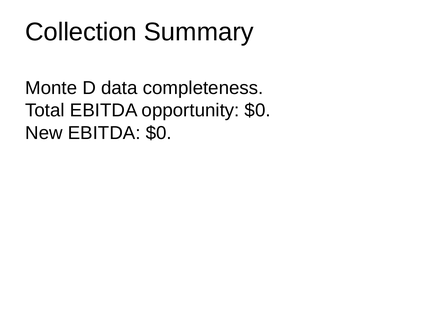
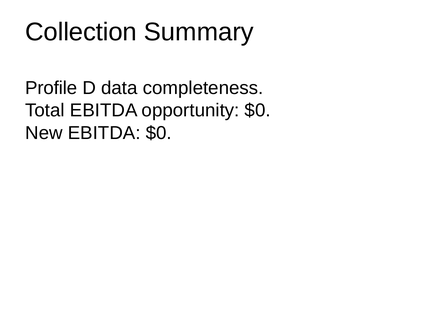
Monte: Monte -> Profile (51, 88)
